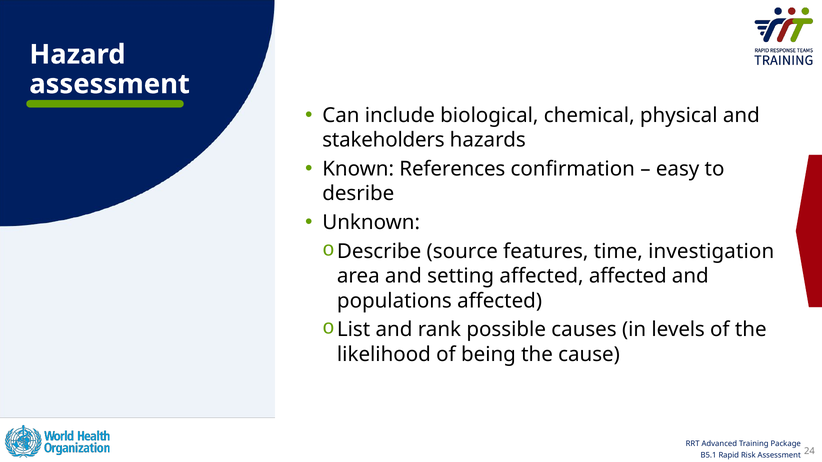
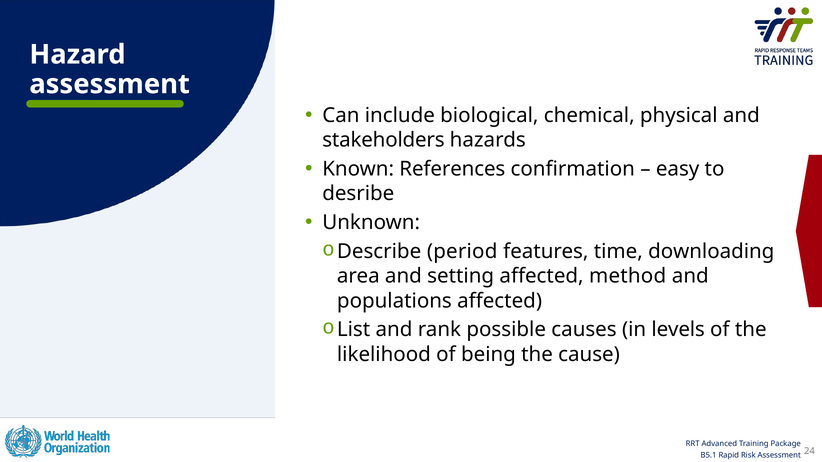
source: source -> period (462, 252)
investigation: investigation -> downloading (711, 252)
affected affected: affected -> method (628, 276)
